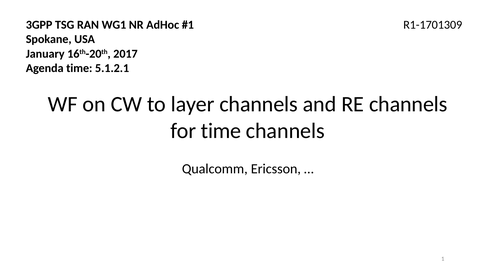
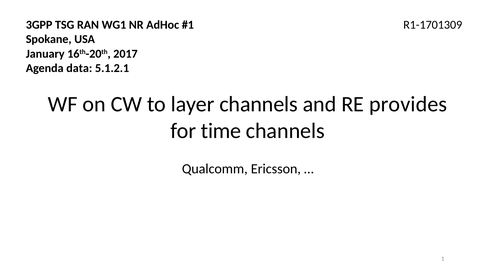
Agenda time: time -> data (79, 68)
RE channels: channels -> provides (408, 104)
